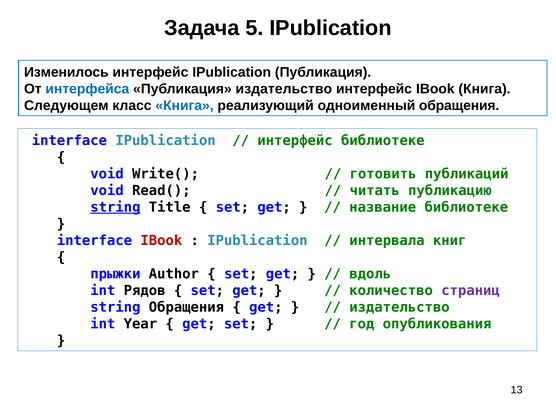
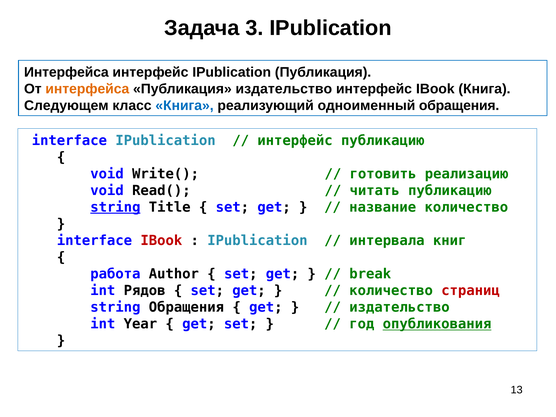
5: 5 -> 3 (254, 28)
Изменилось: Изменилось -> Интерфейса (66, 72)
интерфейса colour: blue -> orange (87, 89)
интерфейс библиотеке: библиотеке -> публикацию (383, 141)
публикаций: публикаций -> реализацию (467, 174)
название библиотеке: библиотеке -> количество (466, 207)
прыжки: прыжки -> работа (115, 274)
вдоль: вдоль -> break (370, 274)
страниц colour: purple -> red (471, 291)
опубликования underline: none -> present (437, 324)
